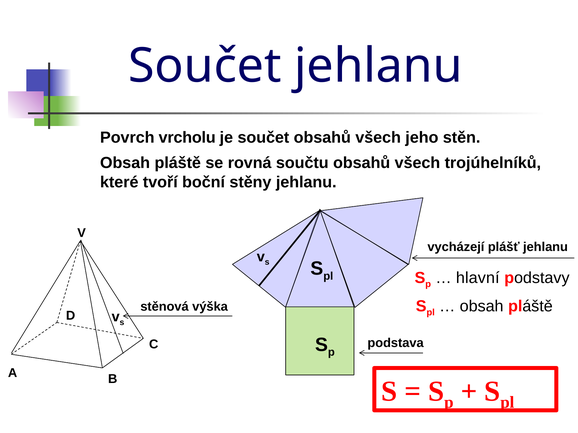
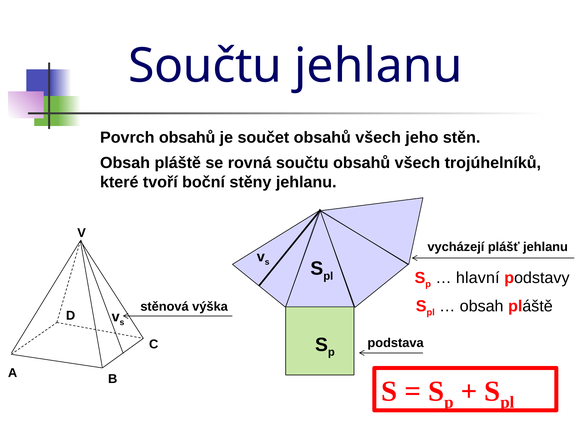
Součet: Součet -> Součtu (205, 66)
Povrch vrcholu: vrcholu -> obsahů (187, 138)
